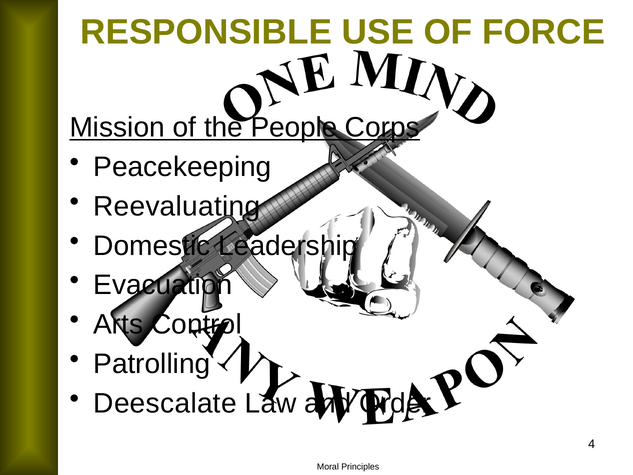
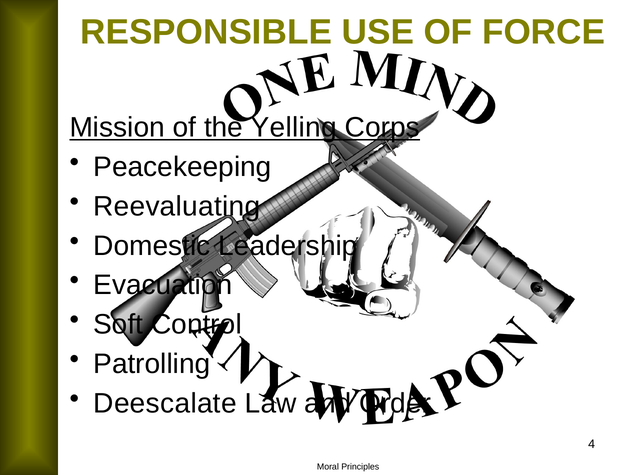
People: People -> Yelling (294, 127)
Arts: Arts -> Soft (118, 324)
